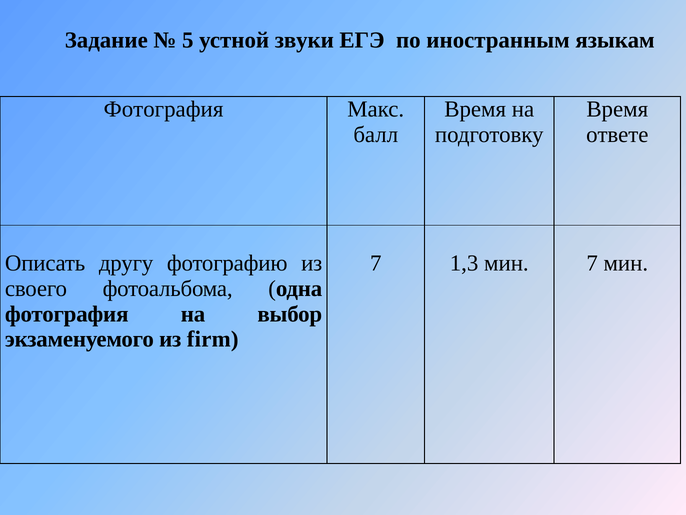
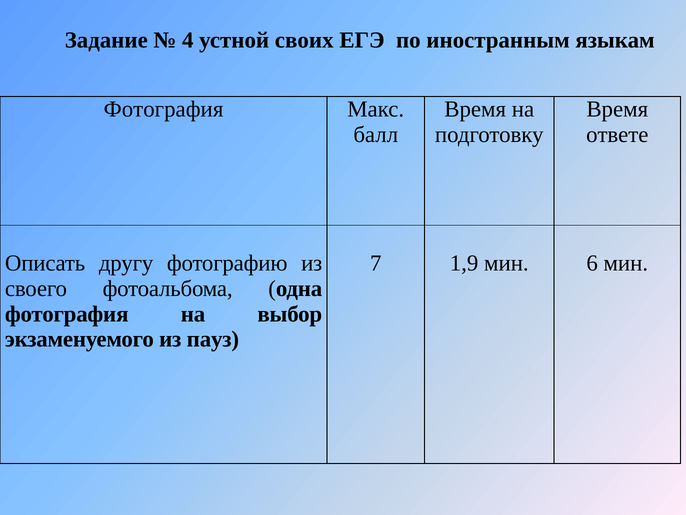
5: 5 -> 4 (188, 40)
звуки: звуки -> своих (304, 40)
1,3: 1,3 -> 1,9 (464, 263)
мин 7: 7 -> 6 (592, 263)
firm: firm -> пауз (213, 339)
